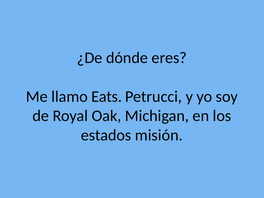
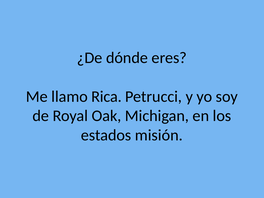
Eats: Eats -> Rica (107, 97)
